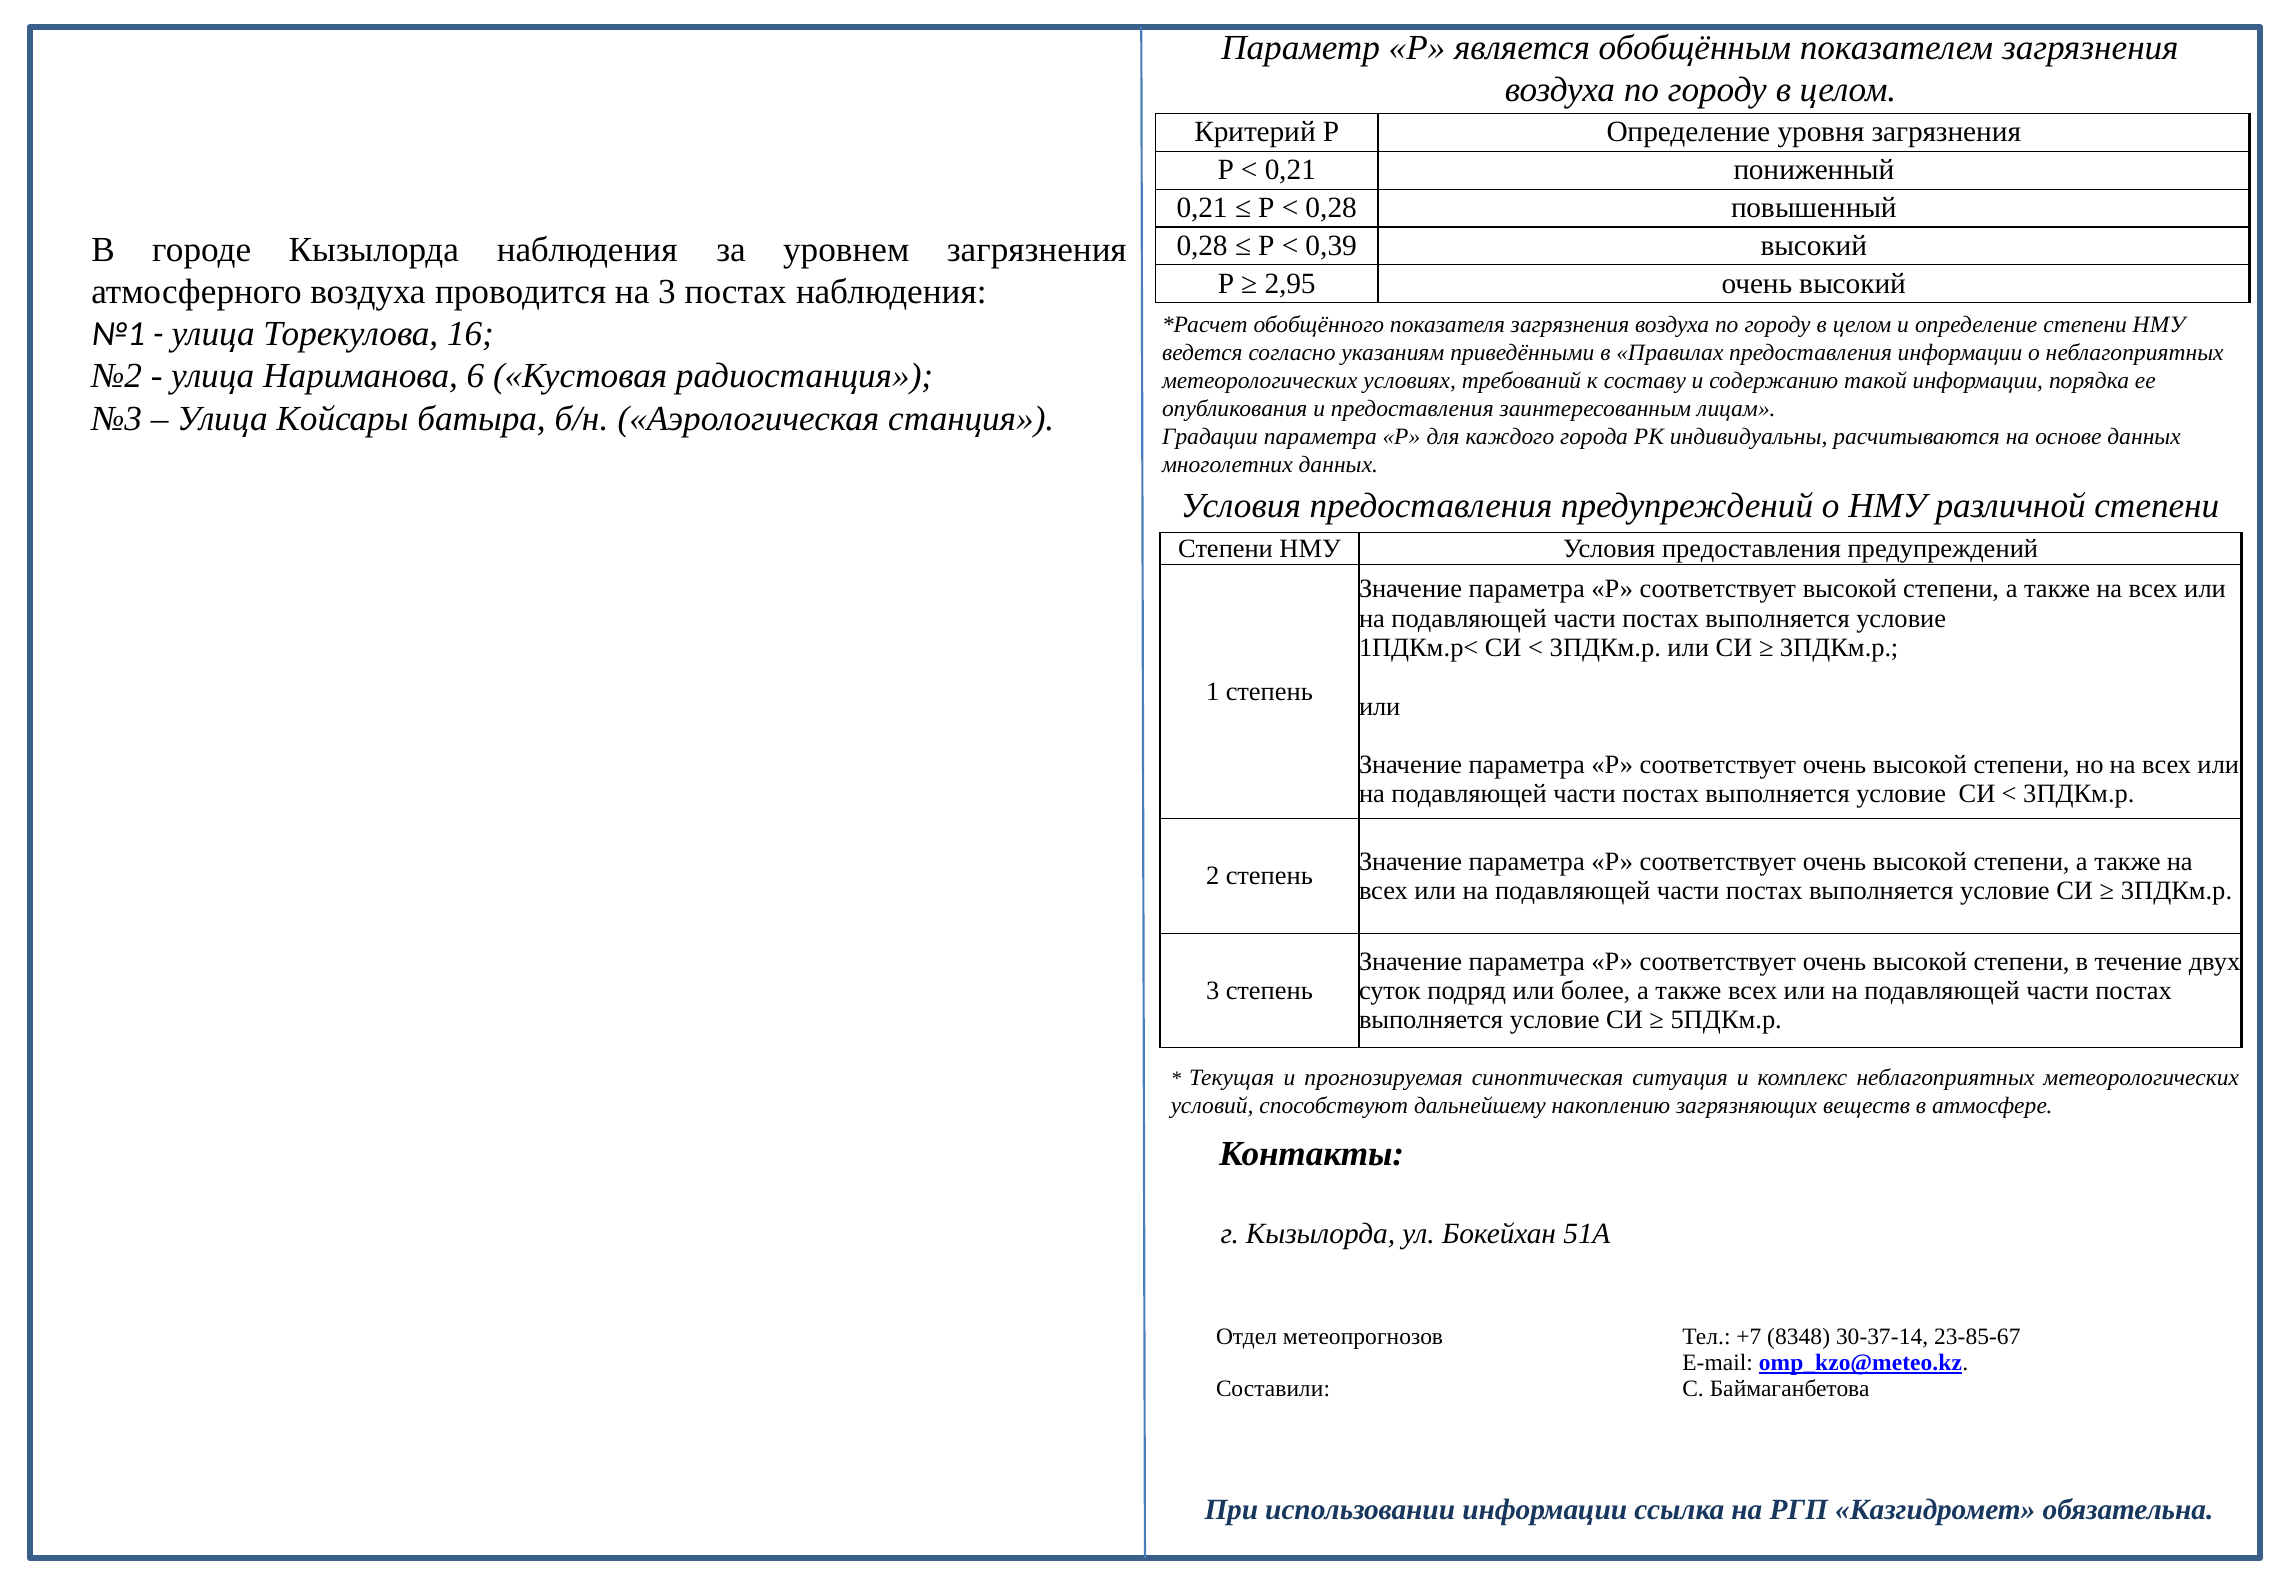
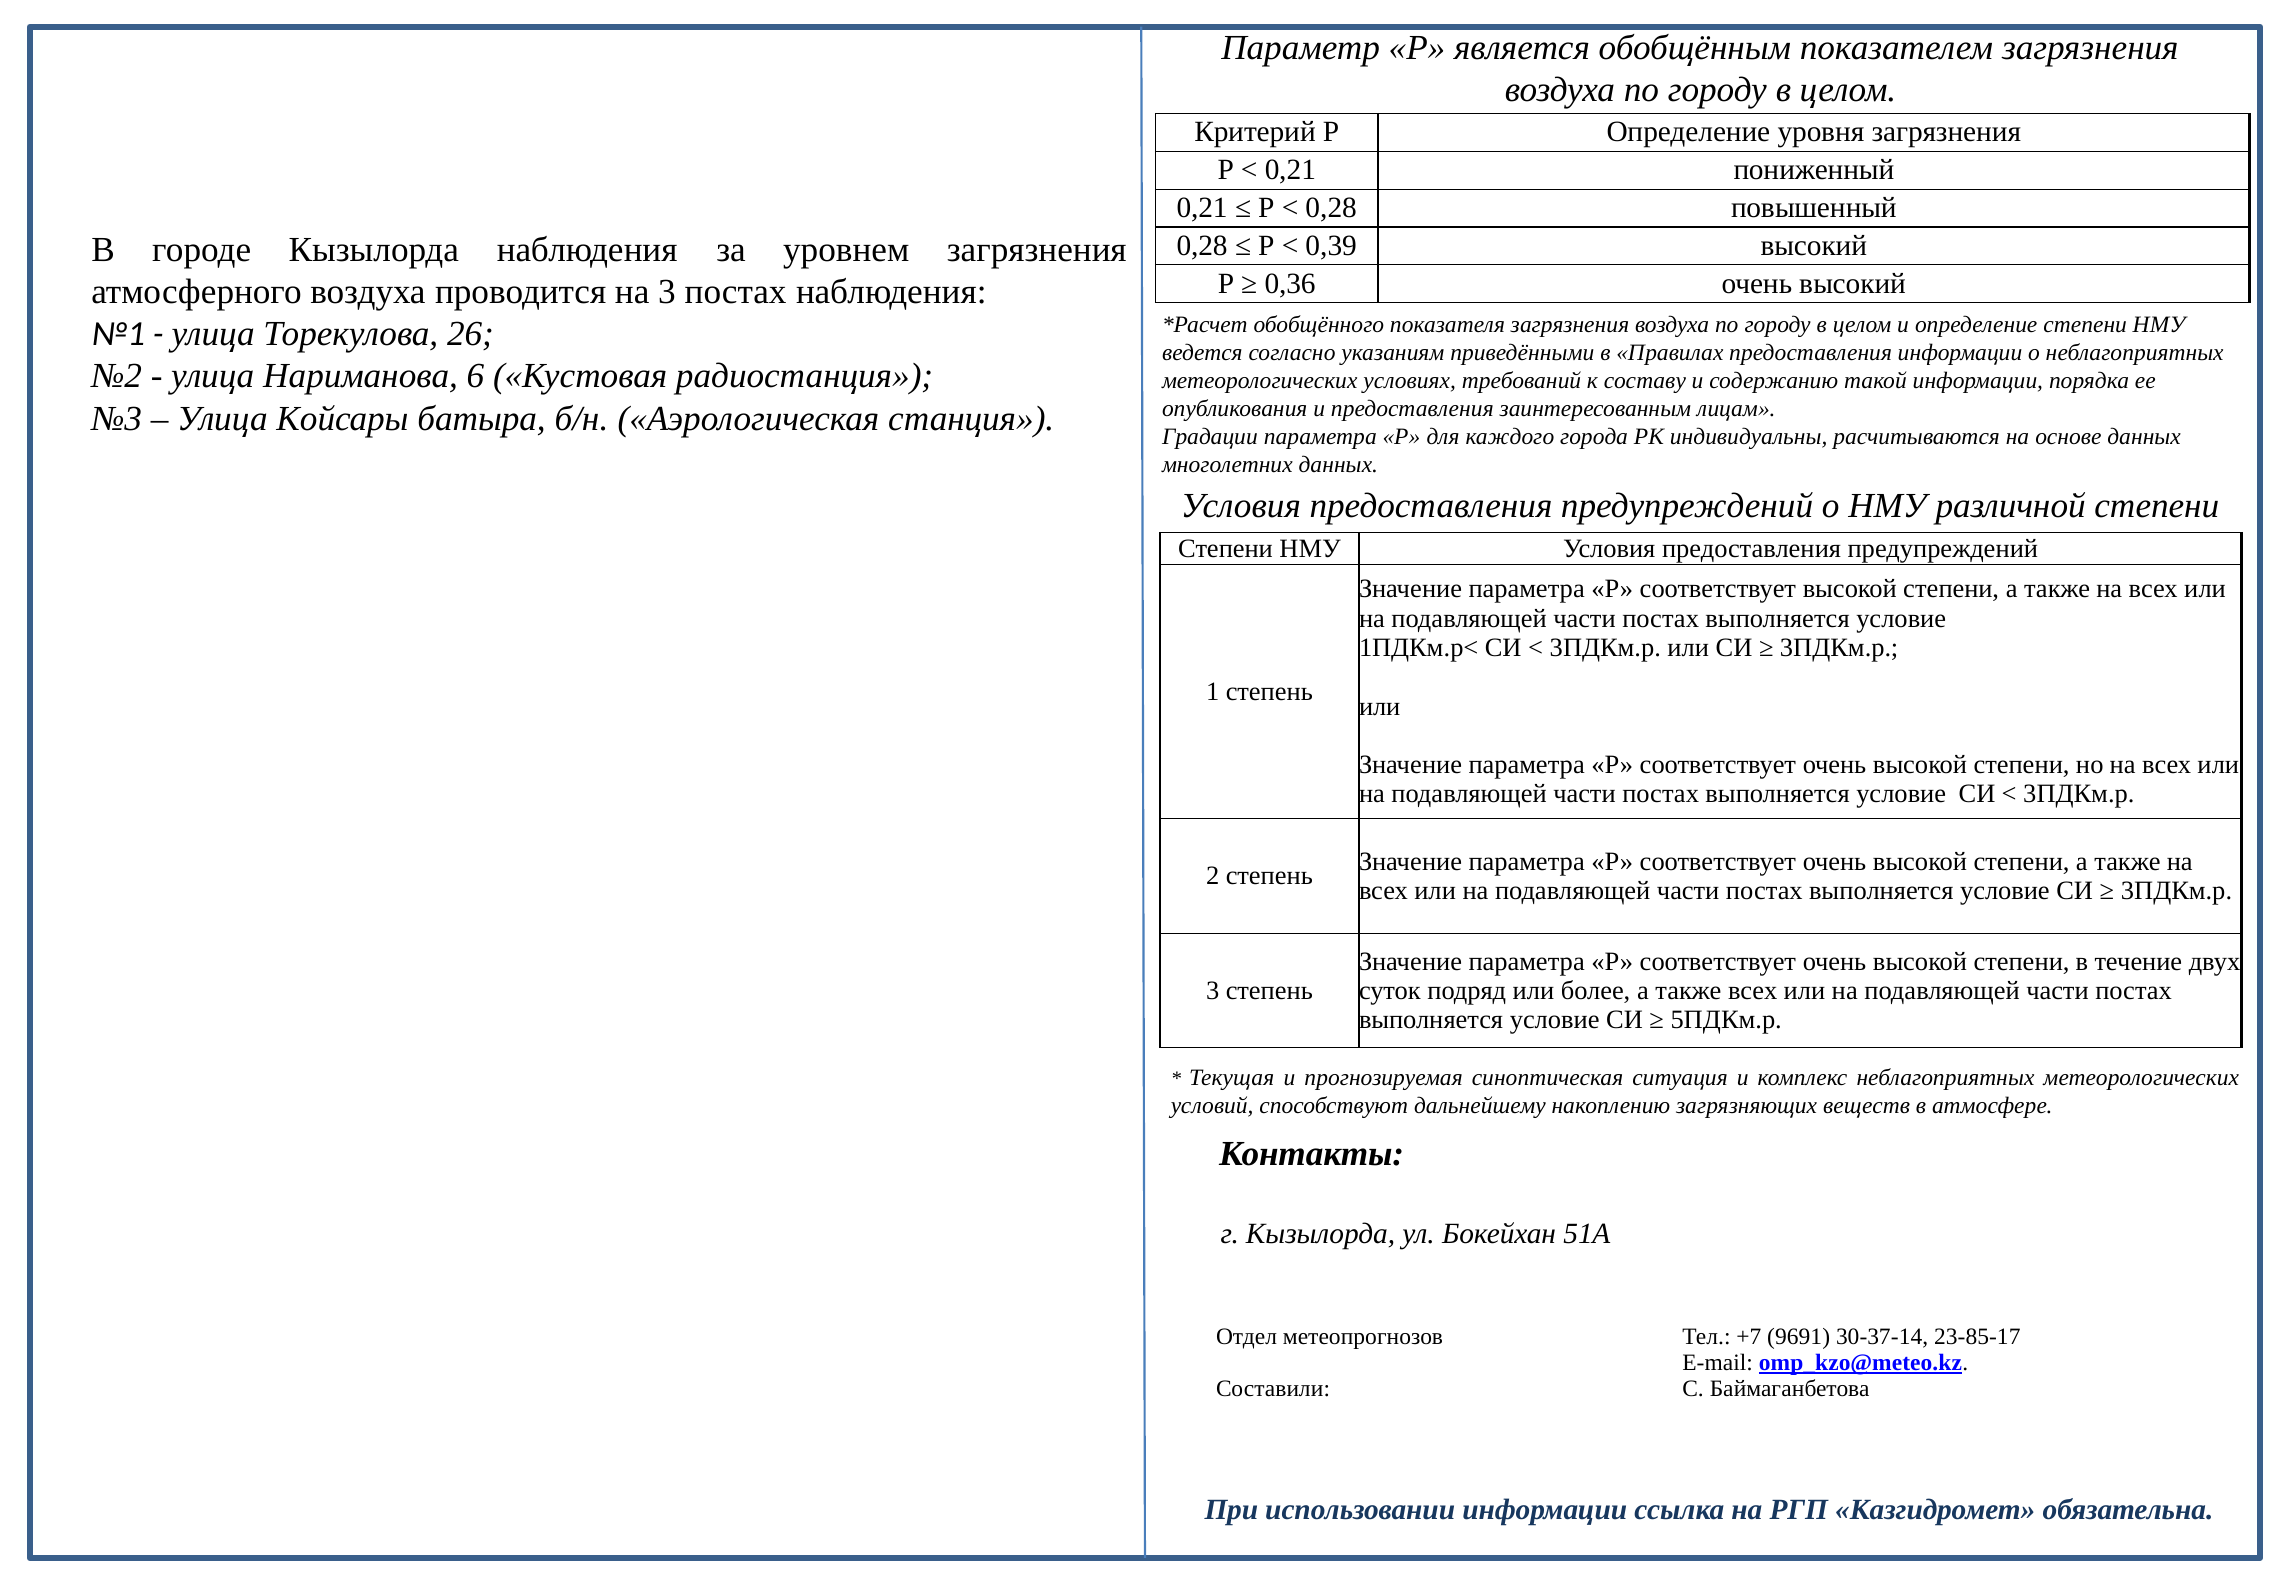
2,95: 2,95 -> 0,36 (1290, 283)
16: 16 -> 26 (470, 334)
8348: 8348 -> 9691 (1799, 1337)
23-85-67: 23-85-67 -> 23-85-17 (1977, 1337)
